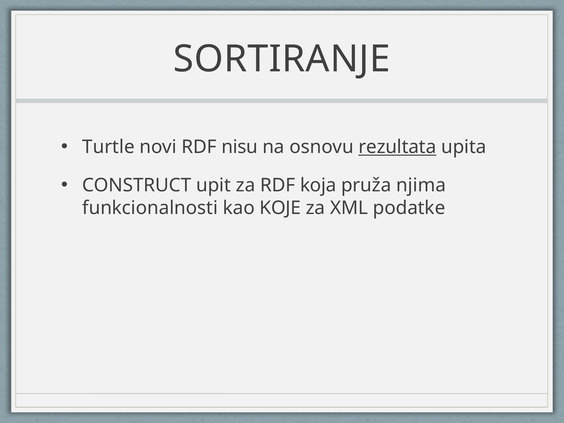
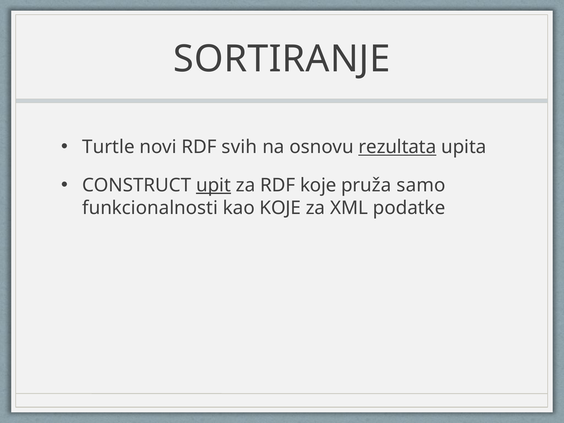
nisu: nisu -> svih (239, 147)
upit underline: none -> present (214, 185)
RDF koja: koja -> koje (318, 185)
njima: njima -> samo (421, 185)
